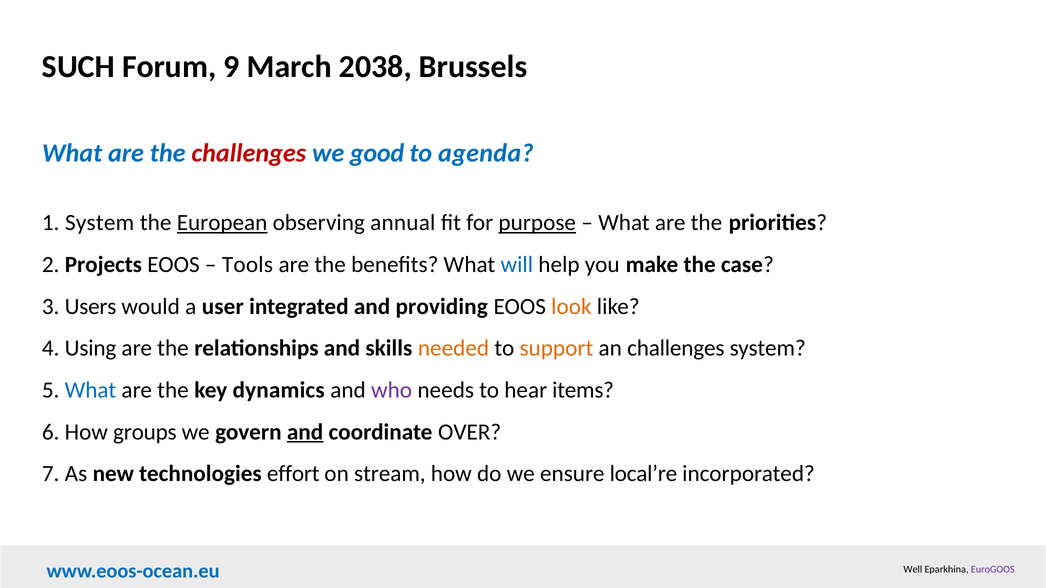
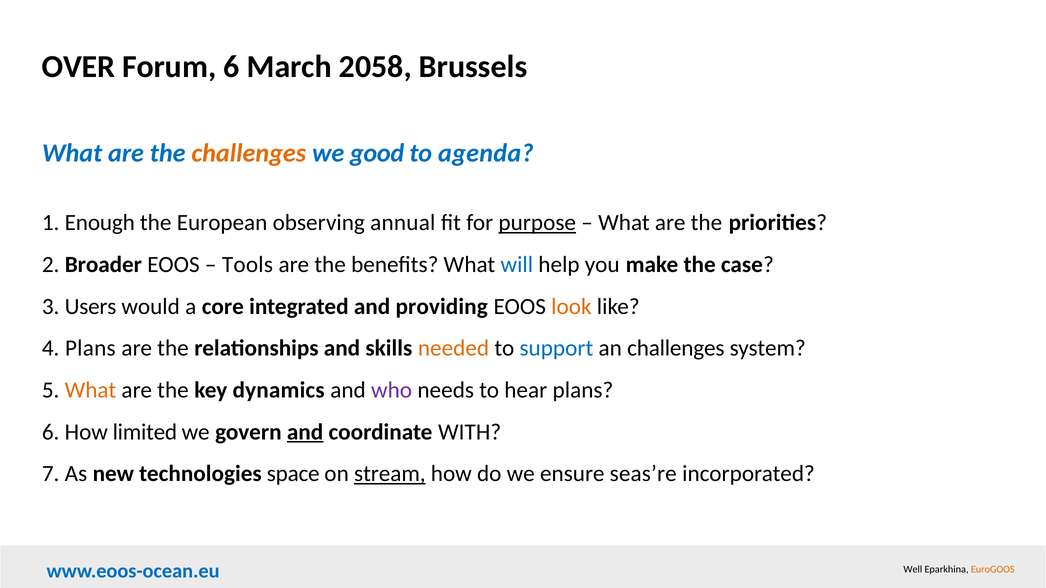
SUCH: SUCH -> OVER (79, 67)
Forum 9: 9 -> 6 (232, 67)
2038: 2038 -> 2058 (375, 67)
challenges colour: red -> orange (249, 153)
1 System: System -> Enough (100, 223)
European underline: present -> none (222, 223)
Projects: Projects -> Broader (103, 265)
user: user -> core (223, 307)
4 Using: Using -> Plans (90, 348)
support colour: orange -> blue (556, 348)
What colour: blue -> orange (90, 390)
hear items: items -> plans (583, 390)
groups: groups -> limited (145, 432)
OVER: OVER -> WITH (470, 432)
effort: effort -> space (293, 474)
stream underline: none -> present (390, 474)
local’re: local’re -> seas’re (643, 474)
EuroGOOS colour: purple -> orange (993, 570)
